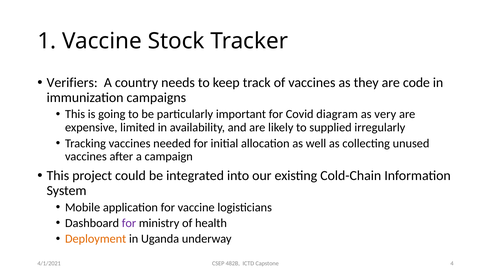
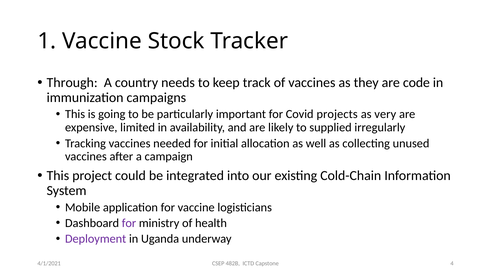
Verifiers: Verifiers -> Through (72, 83)
diagram: diagram -> projects (337, 114)
Deployment colour: orange -> purple (96, 239)
